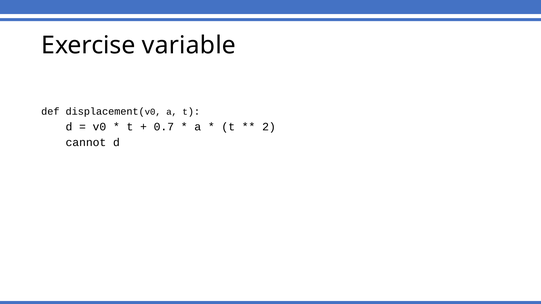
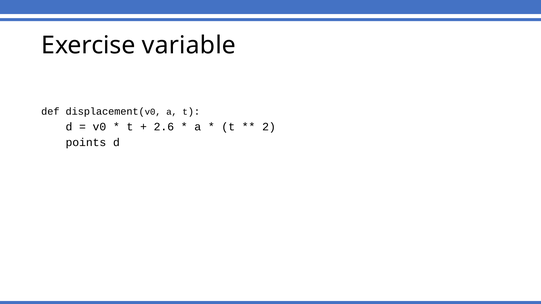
0.7: 0.7 -> 2.6 (164, 127)
cannot: cannot -> points (86, 143)
